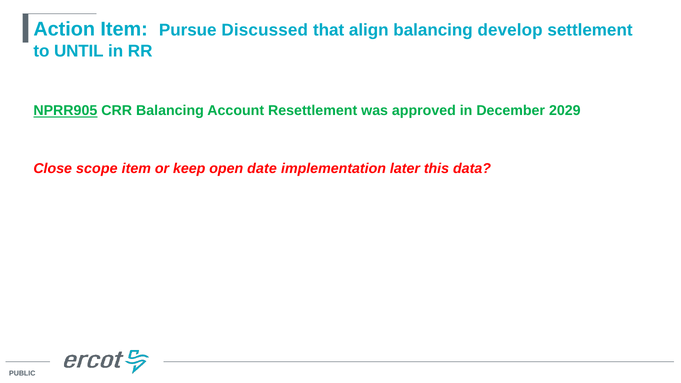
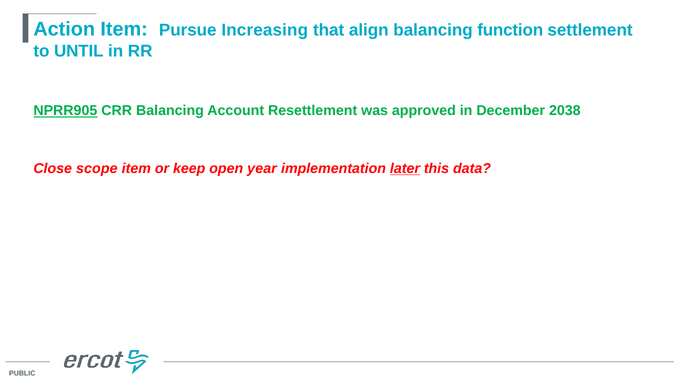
Discussed: Discussed -> Increasing (265, 30)
develop: develop -> function (510, 30)
2029: 2029 -> 2038 (565, 111)
date: date -> year (262, 169)
later underline: none -> present (405, 169)
